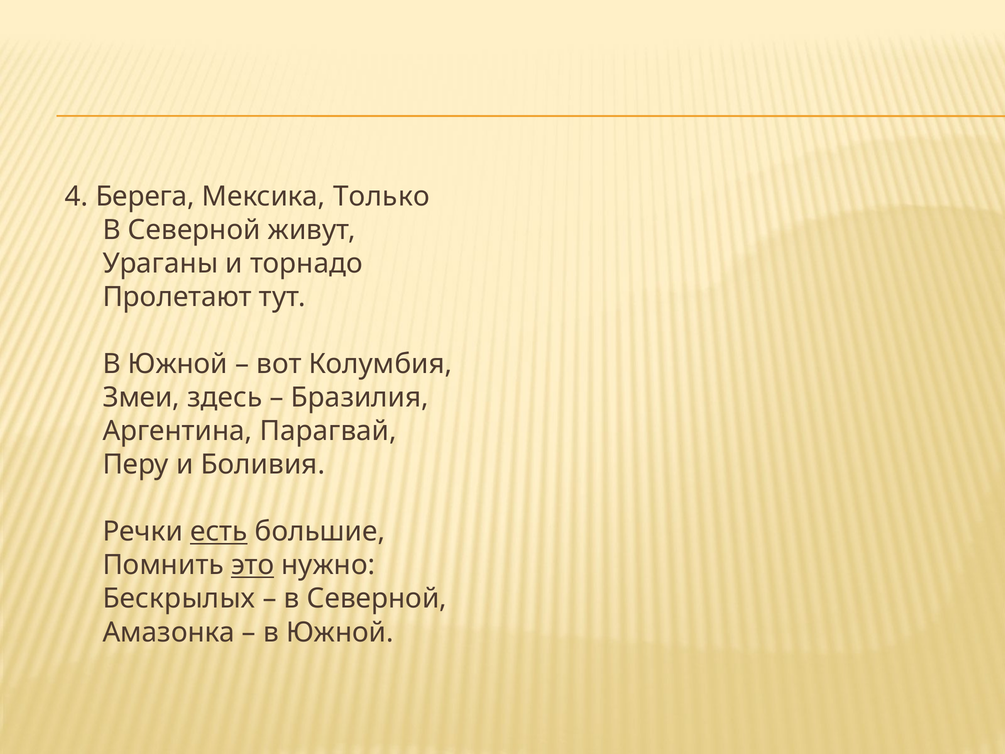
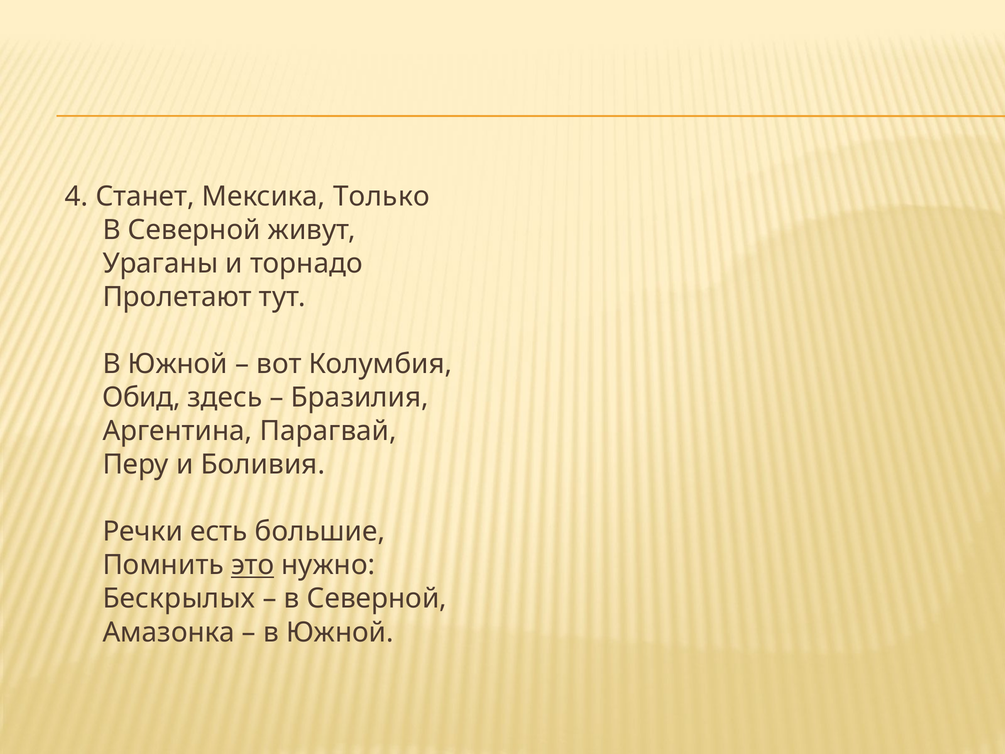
Берега: Берега -> Станет (145, 196)
Змеи: Змеи -> Обид (141, 397)
есть underline: present -> none (219, 532)
